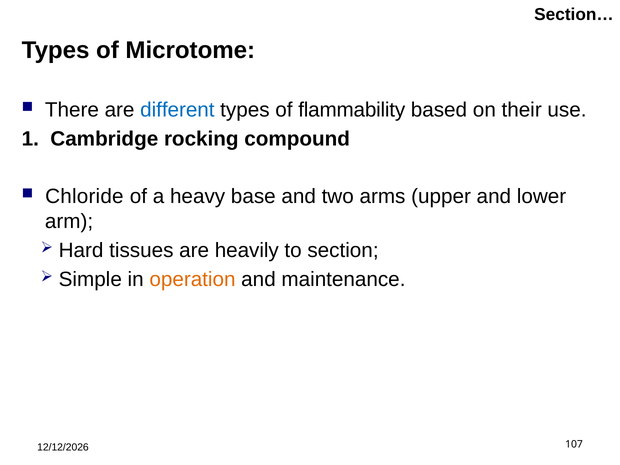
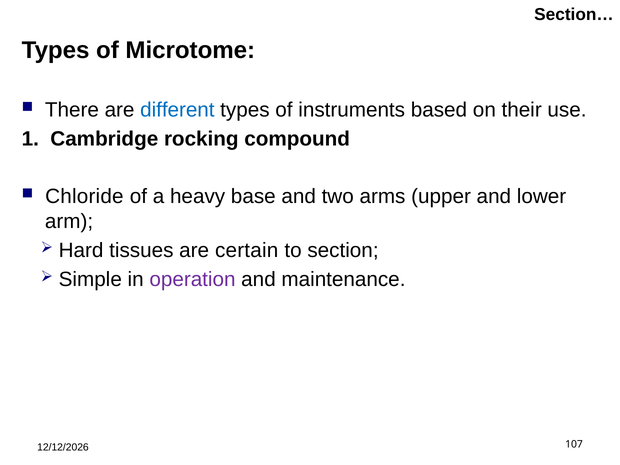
flammability: flammability -> instruments (352, 110)
heavily: heavily -> certain (247, 250)
operation colour: orange -> purple (192, 279)
